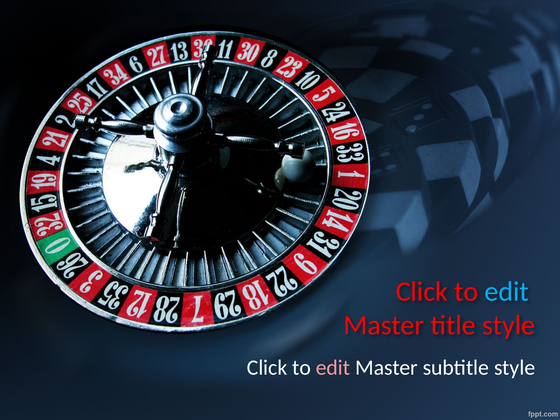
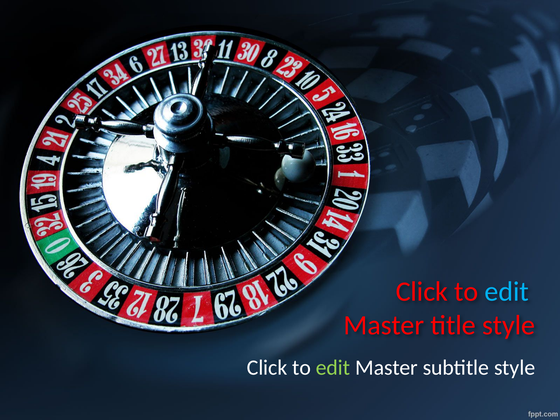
edit colour: pink -> light green (333, 368)
